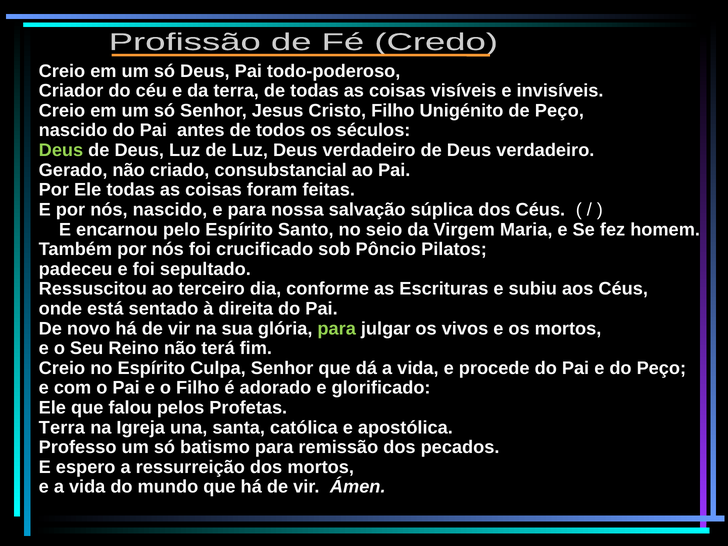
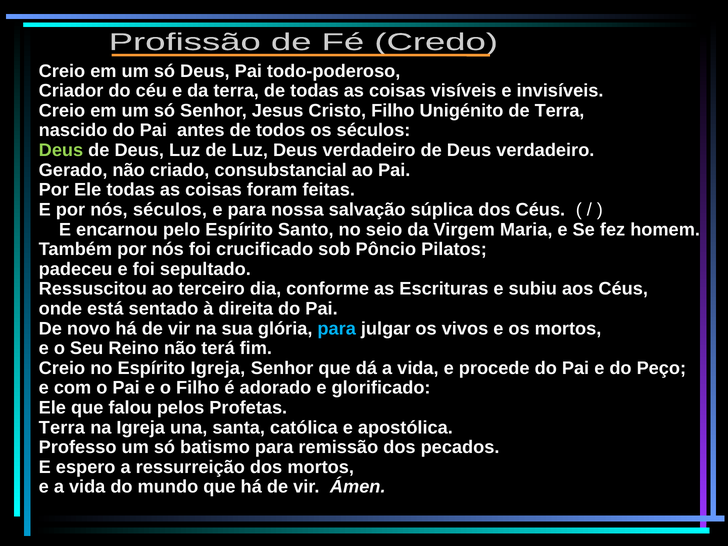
de Peço: Peço -> Terra (560, 111)
nós nascido: nascido -> séculos (170, 210)
para colour: light green -> light blue (337, 329)
Espírito Culpa: Culpa -> Igreja (218, 368)
